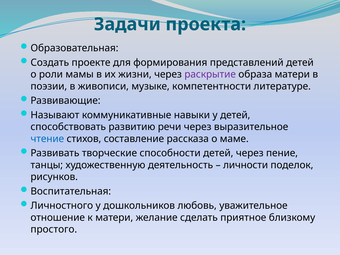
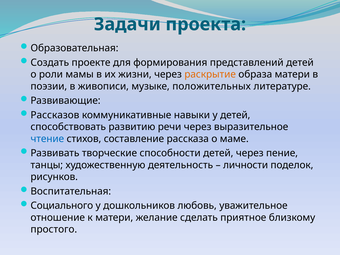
раскрытие colour: purple -> orange (210, 74)
компетентности: компетентности -> положительных (212, 86)
Называют: Называют -> Рассказов (55, 115)
Личностного: Личностного -> Социального (62, 206)
